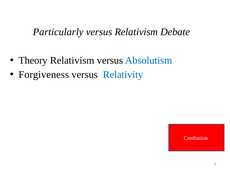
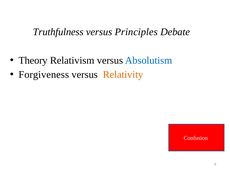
Particularly: Particularly -> Truthfulness (58, 32)
versus Relativism: Relativism -> Principles (136, 32)
Relativity colour: blue -> orange (123, 75)
